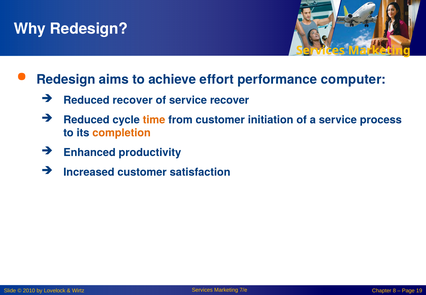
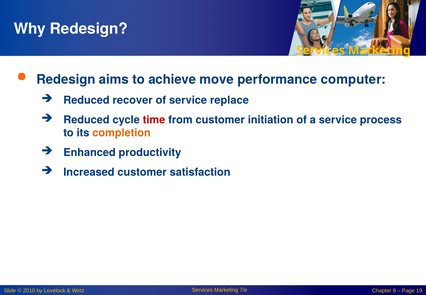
effort: effort -> move (217, 79)
service recover: recover -> replace (229, 100)
time colour: orange -> red (154, 120)
